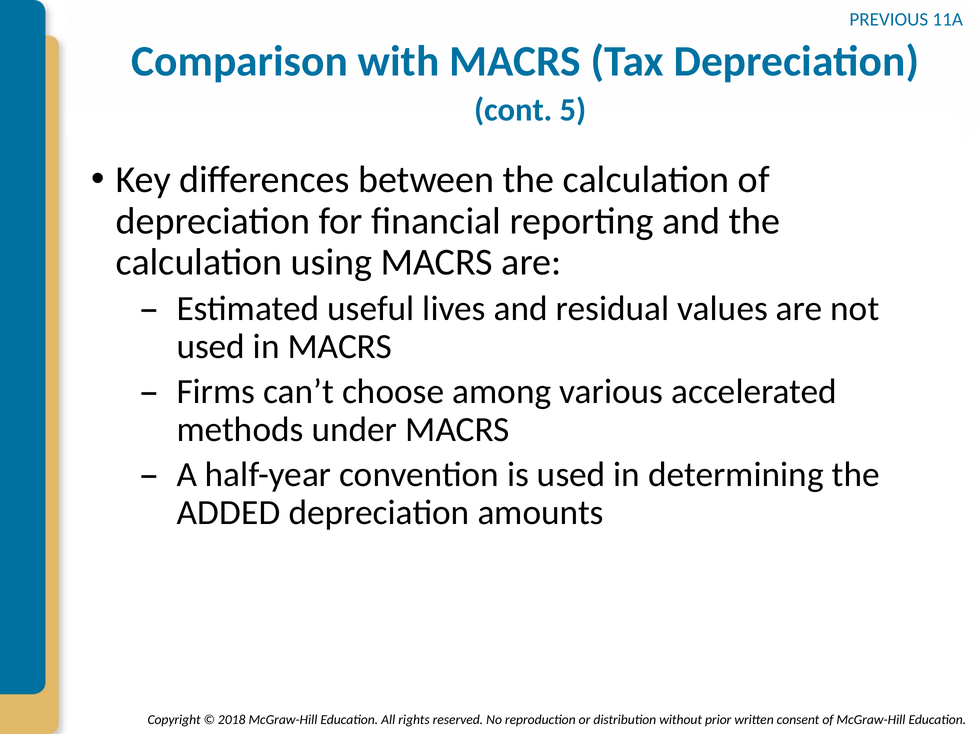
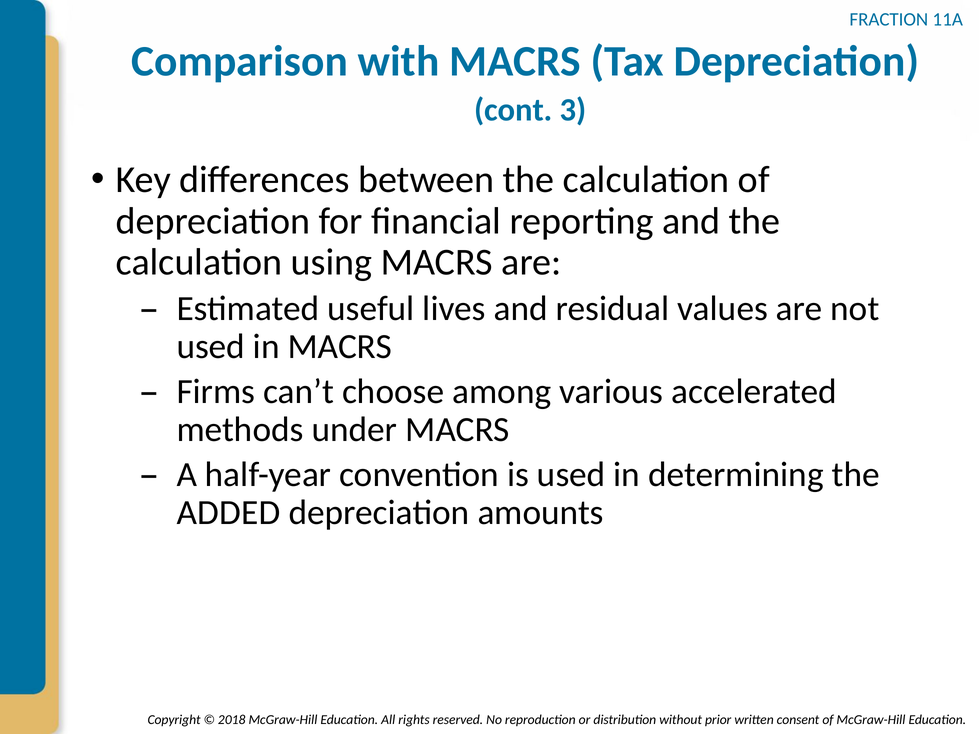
PREVIOUS: PREVIOUS -> FRACTION (889, 19)
5: 5 -> 3 (573, 110)
